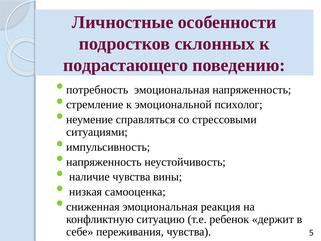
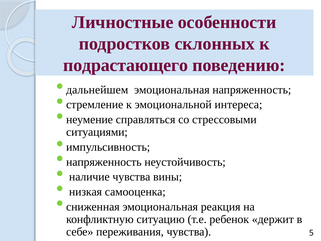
потребность: потребность -> дальнейшем (97, 90)
психолог: психолог -> интереса (238, 105)
